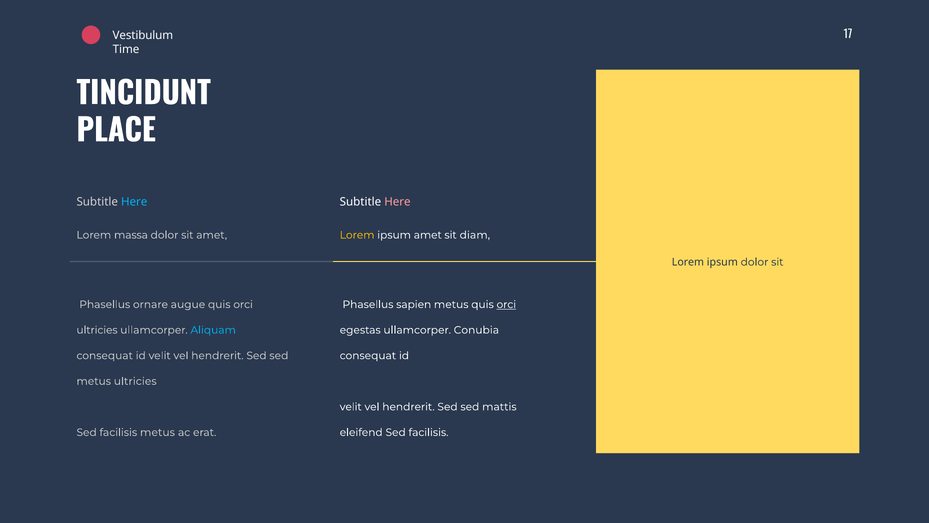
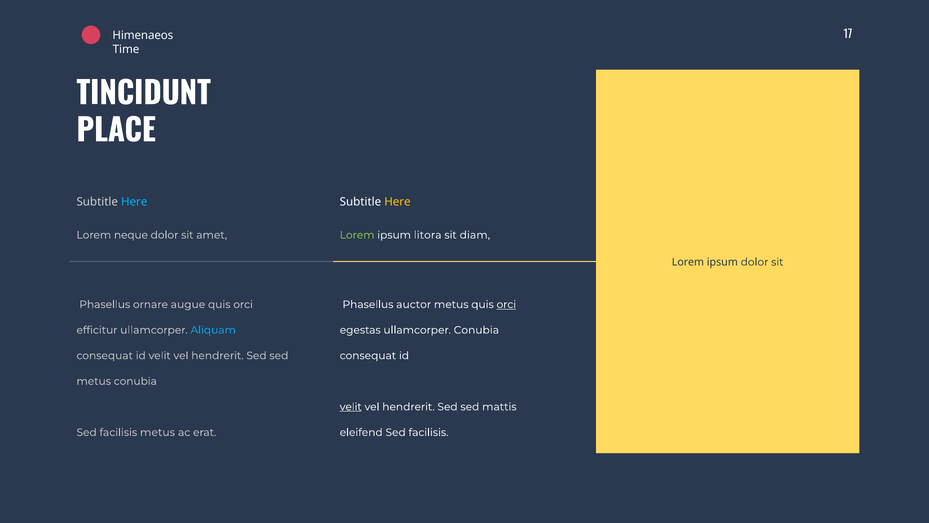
Vestibulum: Vestibulum -> Himenaeos (143, 35)
Here colour: pink -> yellow (397, 202)
massa: massa -> neque (131, 235)
Lorem colour: yellow -> light green (357, 235)
ipsum amet: amet -> litora (428, 235)
sapien: sapien -> auctor (414, 304)
ultricies: ultricies -> efficitur (97, 330)
metus ultricies: ultricies -> conubia (135, 381)
velit underline: none -> present (351, 406)
